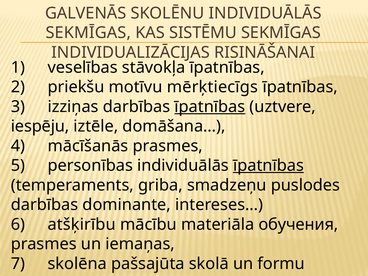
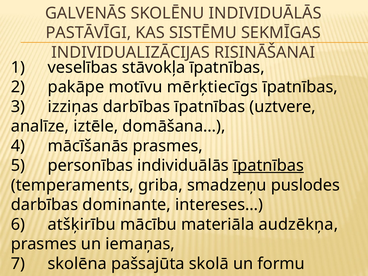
SEKMĪGAS: SEKMĪGAS -> PASTĀVĪGI (88, 33)
priekšu: priekšu -> pakāpe (76, 87)
īpatnības underline: present -> none (210, 107)
iespēju: iespēju -> analīze (40, 126)
обучения: обучения -> audzēkņa (298, 224)
